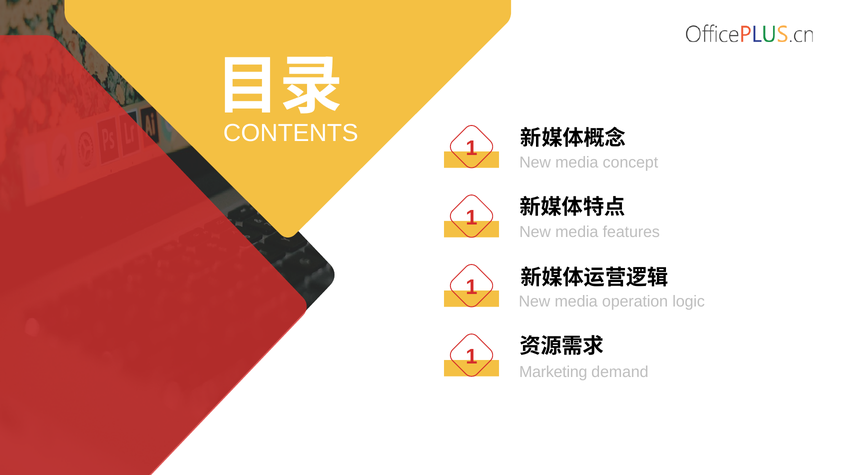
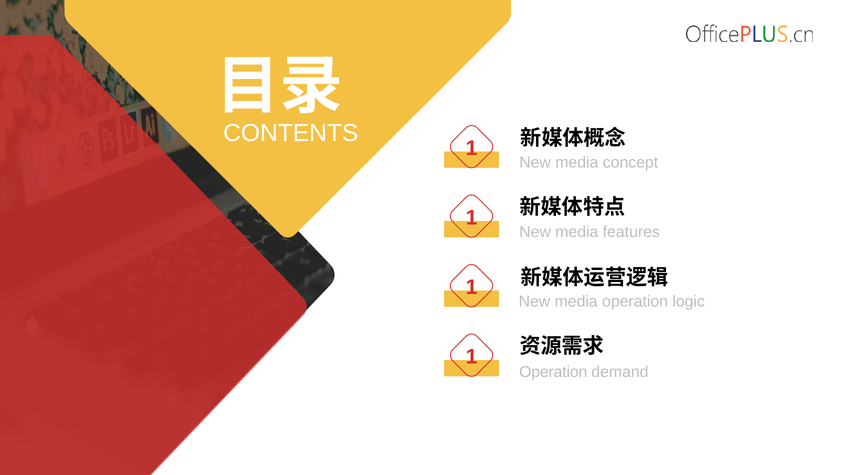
Marketing: Marketing -> Operation (553, 372)
